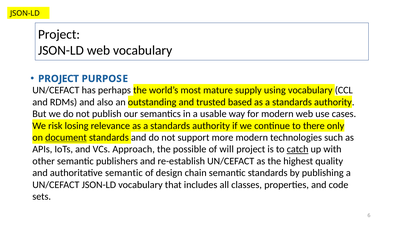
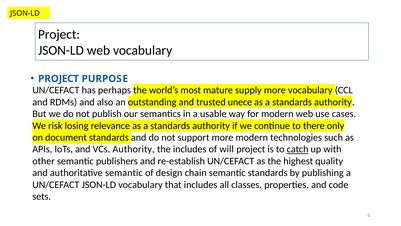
supply using: using -> more (275, 90)
based: based -> unece (240, 102)
document underline: present -> none (66, 137)
VCs Approach: Approach -> Authority (134, 149)
the possible: possible -> includes (190, 149)
